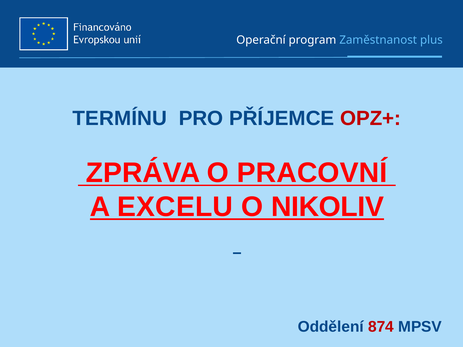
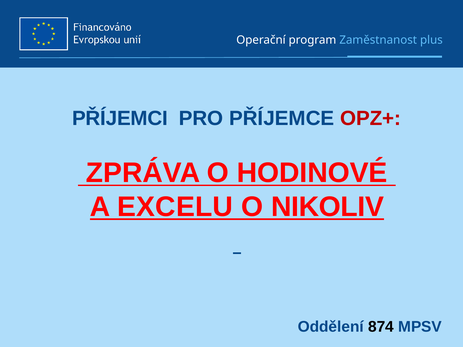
TERMÍNU: TERMÍNU -> PŘÍJEMCI (120, 119)
PRACOVNÍ: PRACOVNÍ -> HODINOVÉ (312, 173)
874 colour: red -> black (381, 327)
